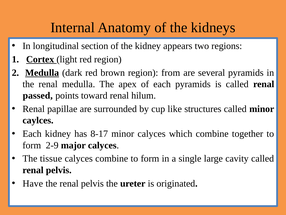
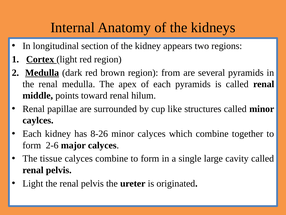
passed: passed -> middle (38, 95)
8-17: 8-17 -> 8-26 (99, 133)
2-9: 2-9 -> 2-6 (52, 145)
Have: Have -> Light (33, 183)
